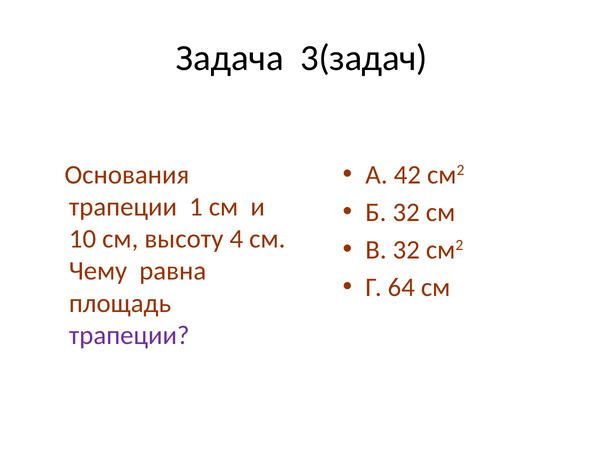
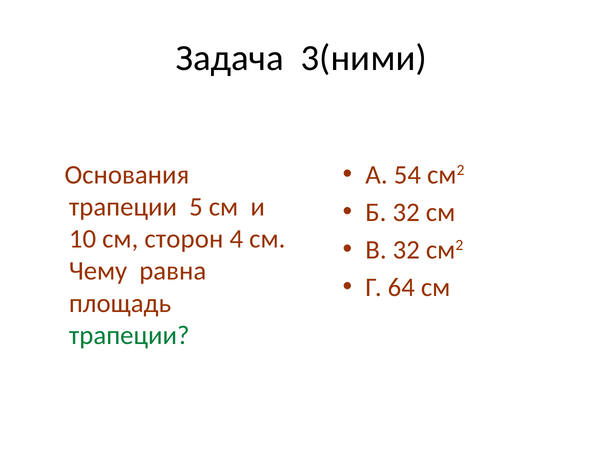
3(задач: 3(задач -> 3(ними (364, 58)
42: 42 -> 54 (407, 175)
1: 1 -> 5 (196, 207)
высоту: высоту -> сторон (184, 239)
трапеции colour: purple -> green (129, 336)
